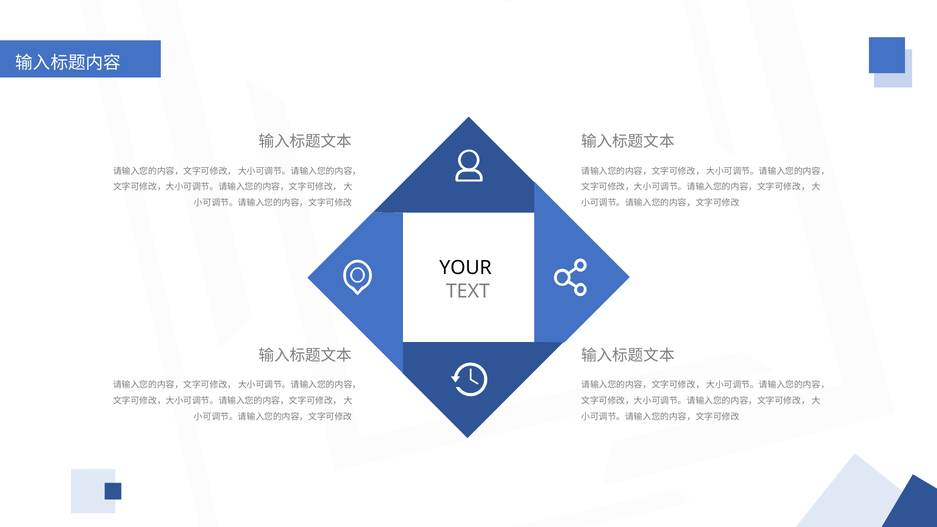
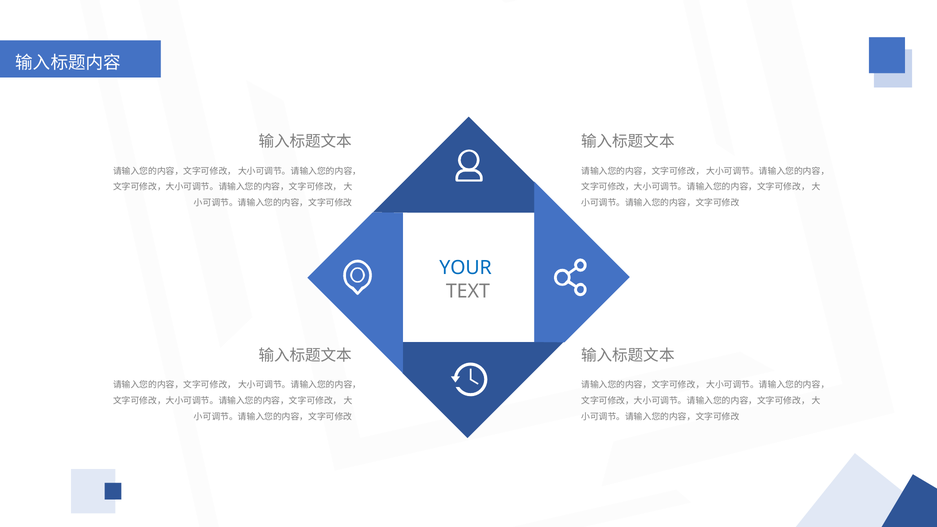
YOUR colour: black -> blue (466, 268)
